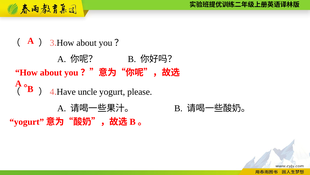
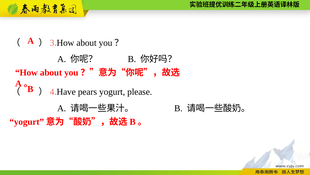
uncle: uncle -> pears (87, 92)
